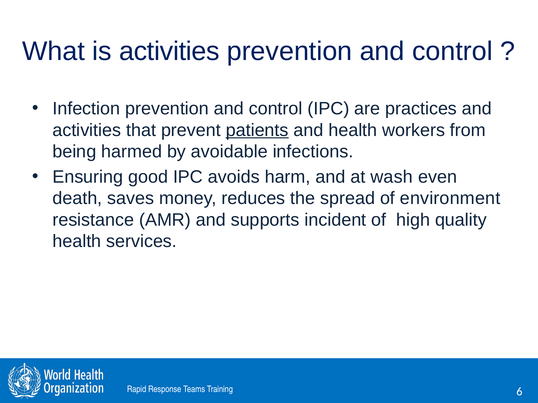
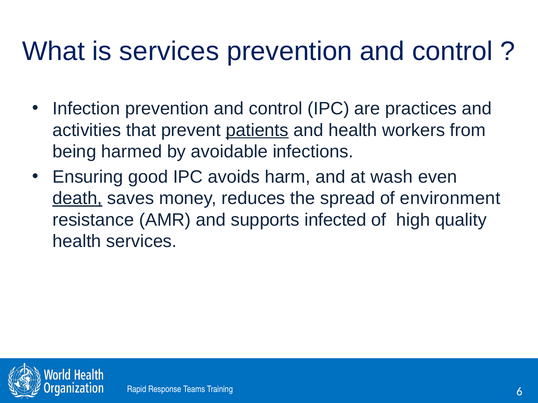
is activities: activities -> services (169, 51)
death underline: none -> present (77, 199)
incident: incident -> infected (335, 220)
